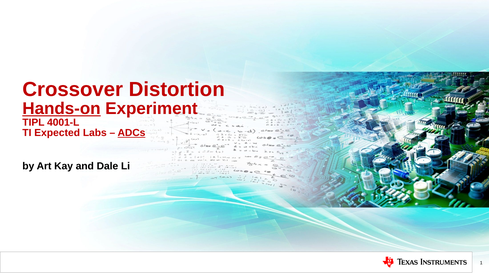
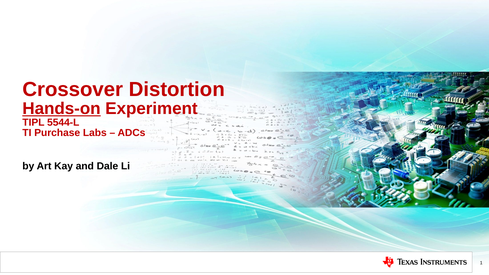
4001-L: 4001-L -> 5544-L (63, 123)
Expected: Expected -> Purchase (57, 133)
ADCs underline: present -> none (131, 133)
